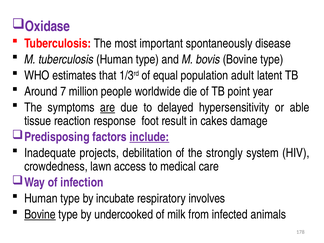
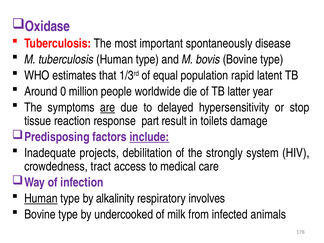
adult: adult -> rapid (243, 75)
7: 7 -> 0 (63, 91)
point: point -> latter (239, 91)
able: able -> stop (300, 107)
foot: foot -> part (150, 121)
cakes: cakes -> toilets (214, 121)
lawn: lawn -> tract (101, 166)
Human underline: none -> present (41, 199)
incubate: incubate -> alkalinity (115, 199)
Bovine underline: present -> none (40, 215)
